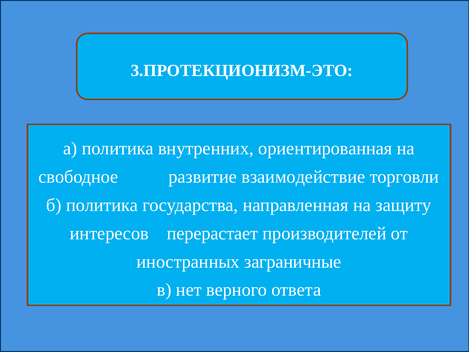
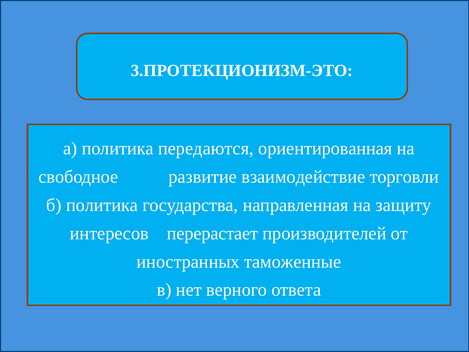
внутренних: внутренних -> передаются (206, 149)
заграничные: заграничные -> таможенные (293, 261)
